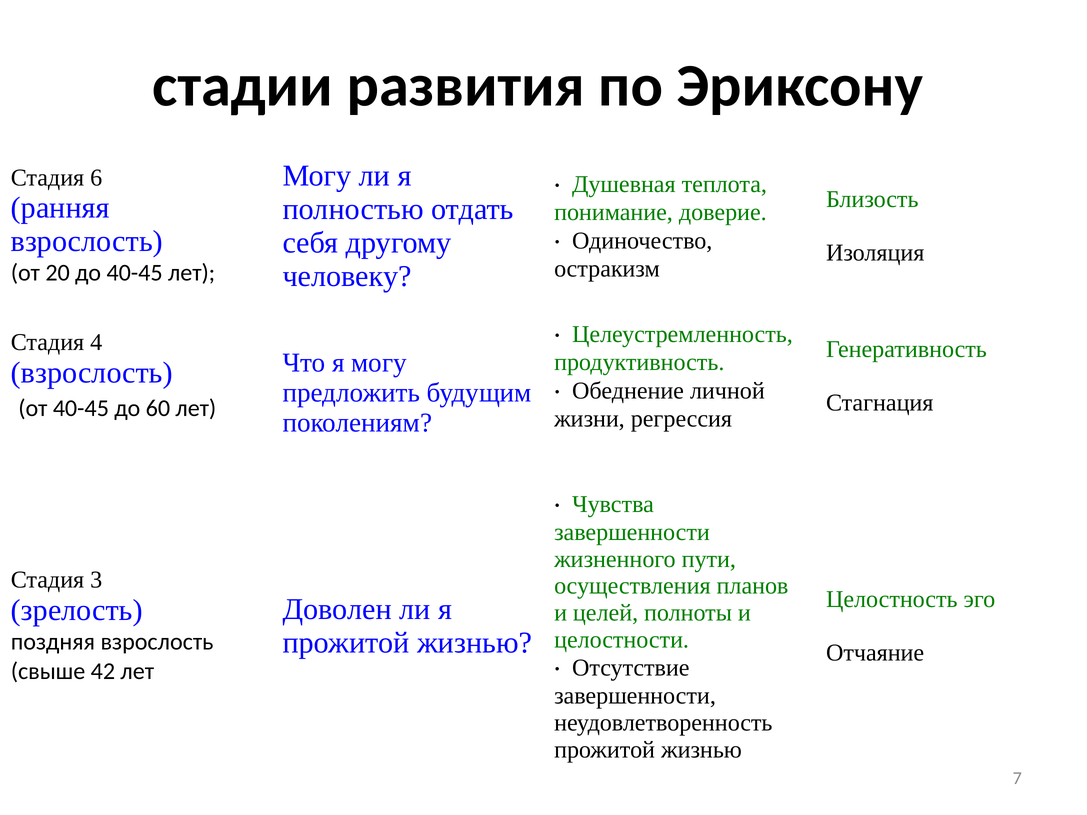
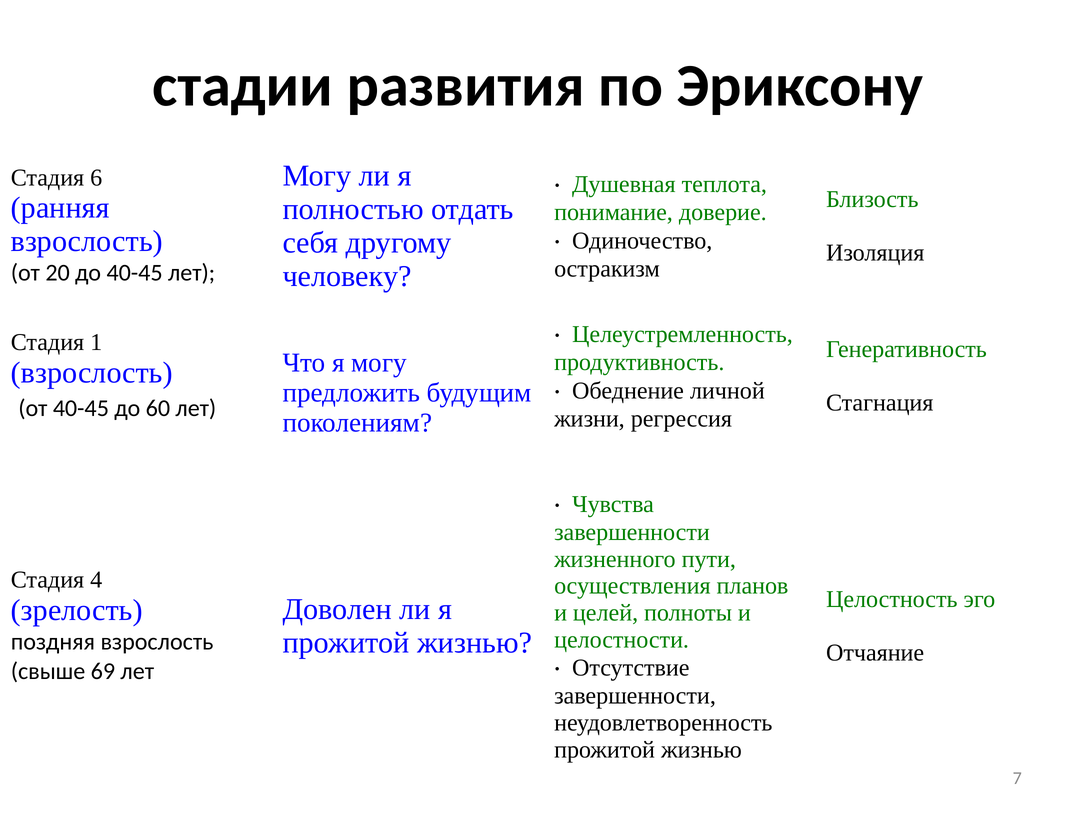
4: 4 -> 1 (96, 343)
3: 3 -> 4 (96, 580)
42: 42 -> 69 (103, 671)
